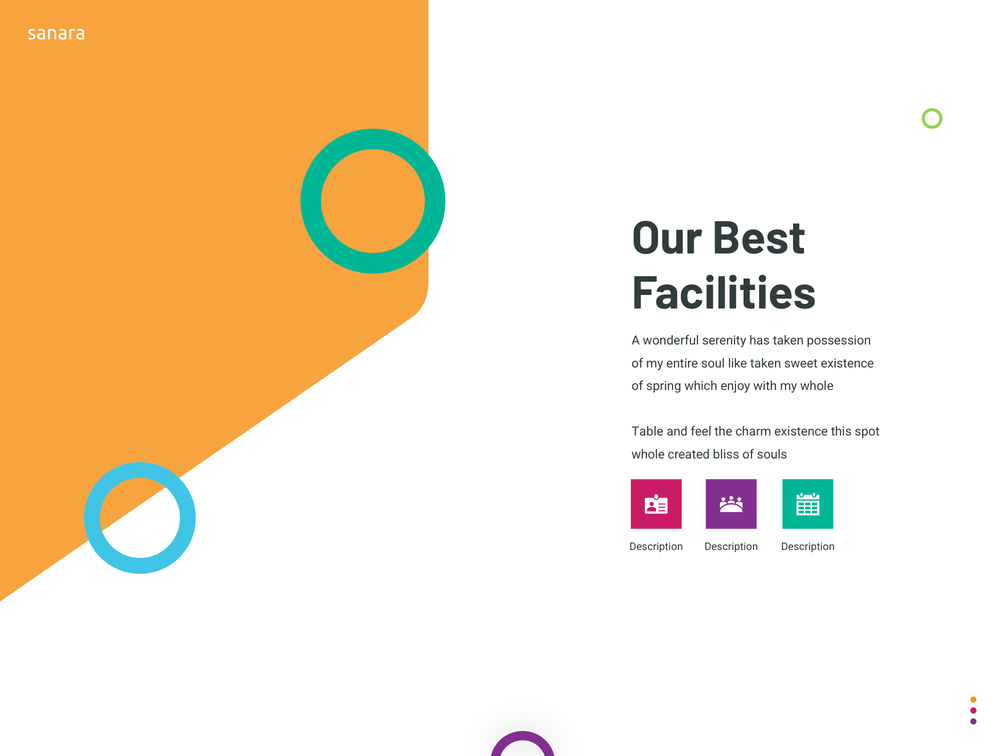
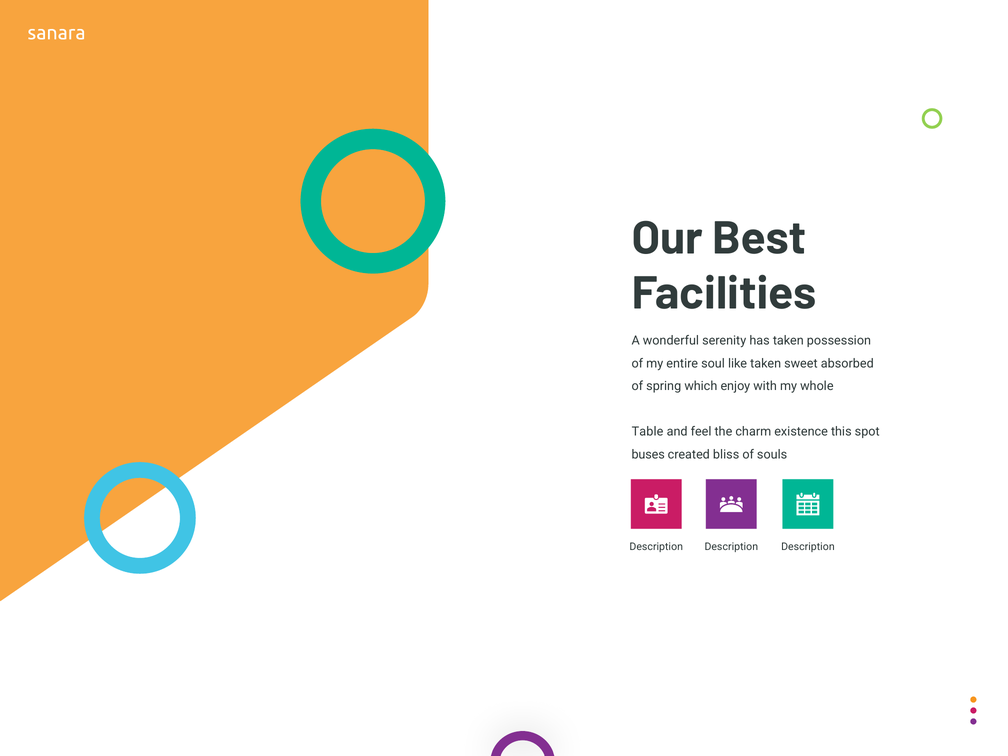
sweet existence: existence -> absorbed (847, 364)
whole: whole -> buses (648, 454)
